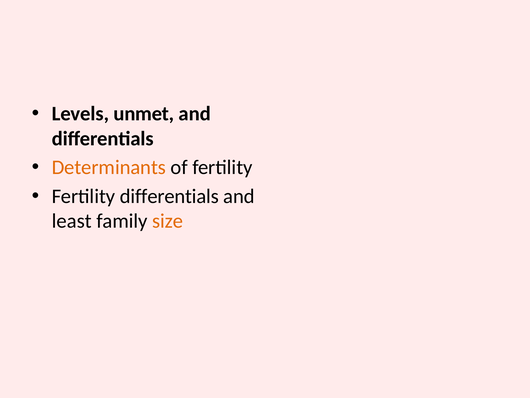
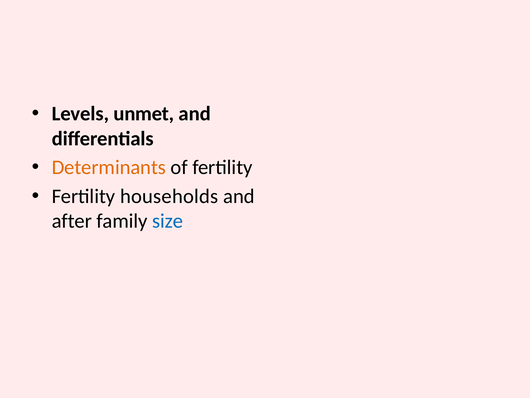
Fertility differentials: differentials -> households (169, 196)
least: least -> after (72, 221)
size colour: orange -> blue (168, 221)
